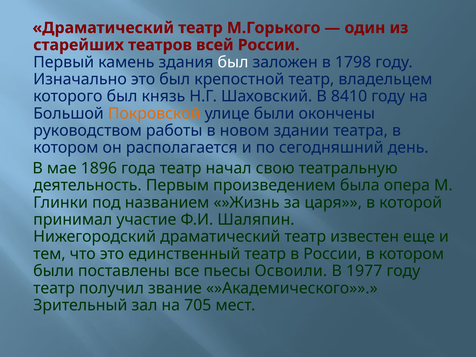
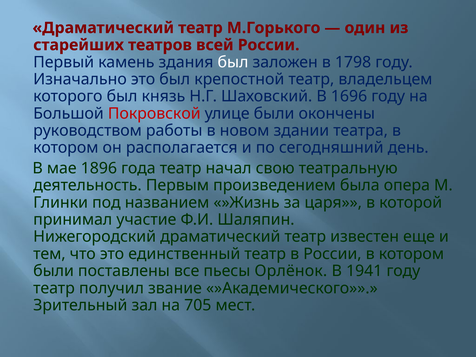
8410: 8410 -> 1696 (349, 96)
Покровской colour: orange -> red (154, 113)
Освоили: Освоили -> Орлёнок (291, 271)
1977: 1977 -> 1941 (364, 271)
